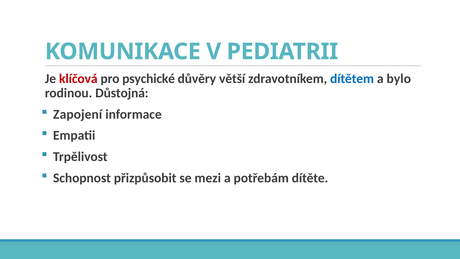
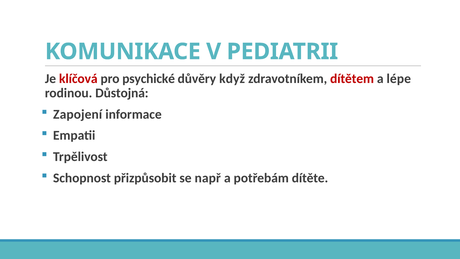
větší: větší -> když (232, 79)
dítětem colour: blue -> red (352, 79)
bylo: bylo -> lépe (399, 79)
mezi: mezi -> např (208, 178)
